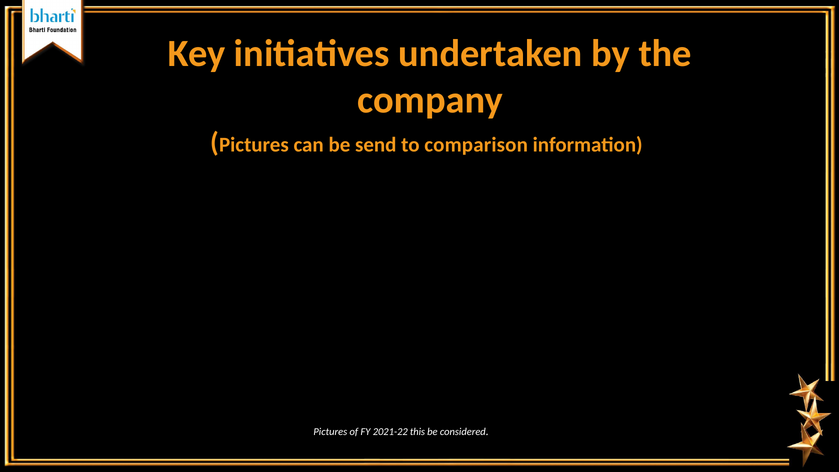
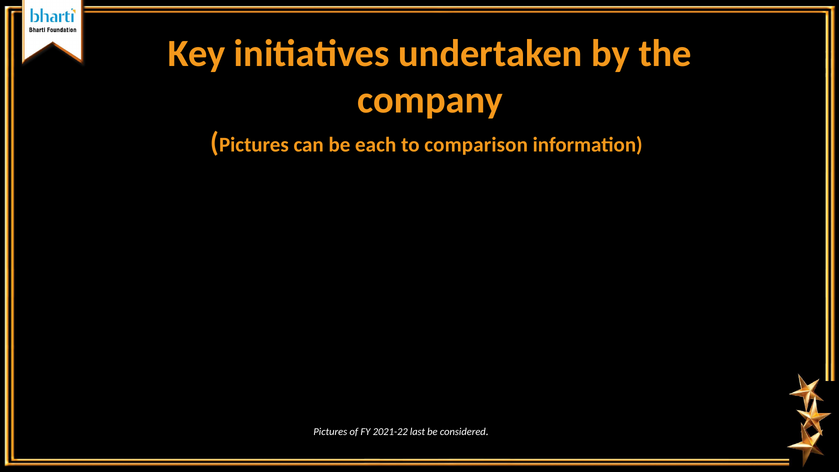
send: send -> each (376, 145)
this: this -> last (417, 432)
